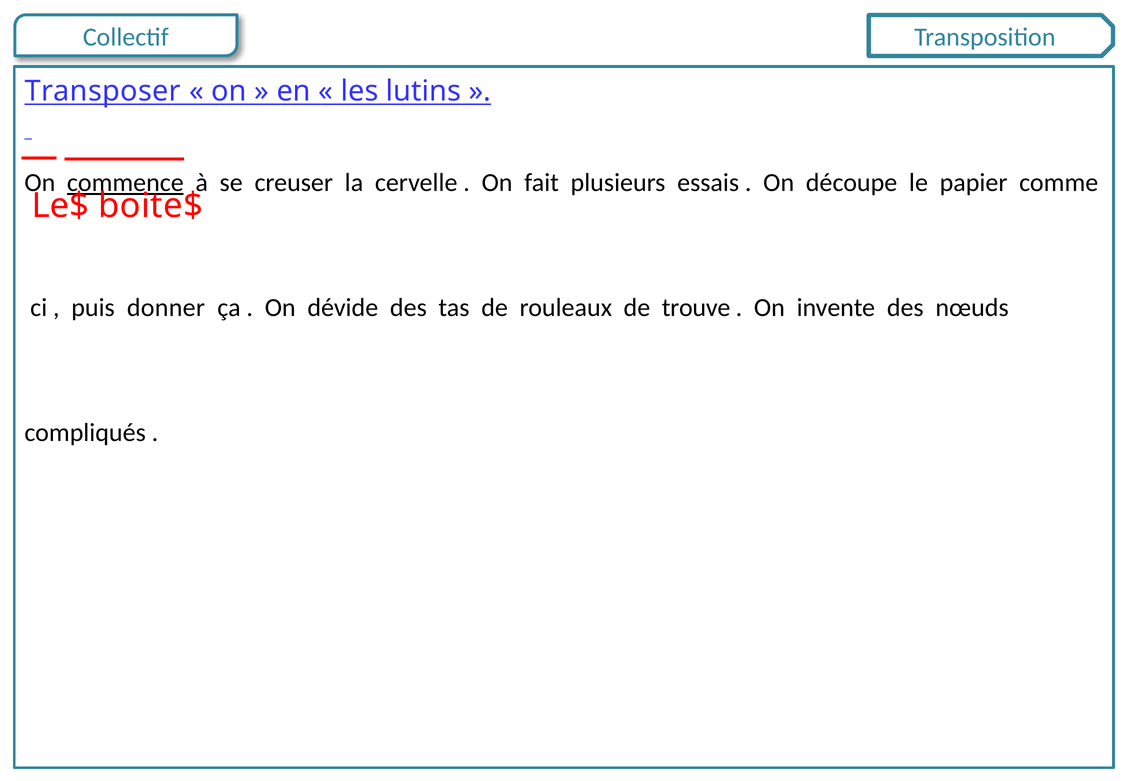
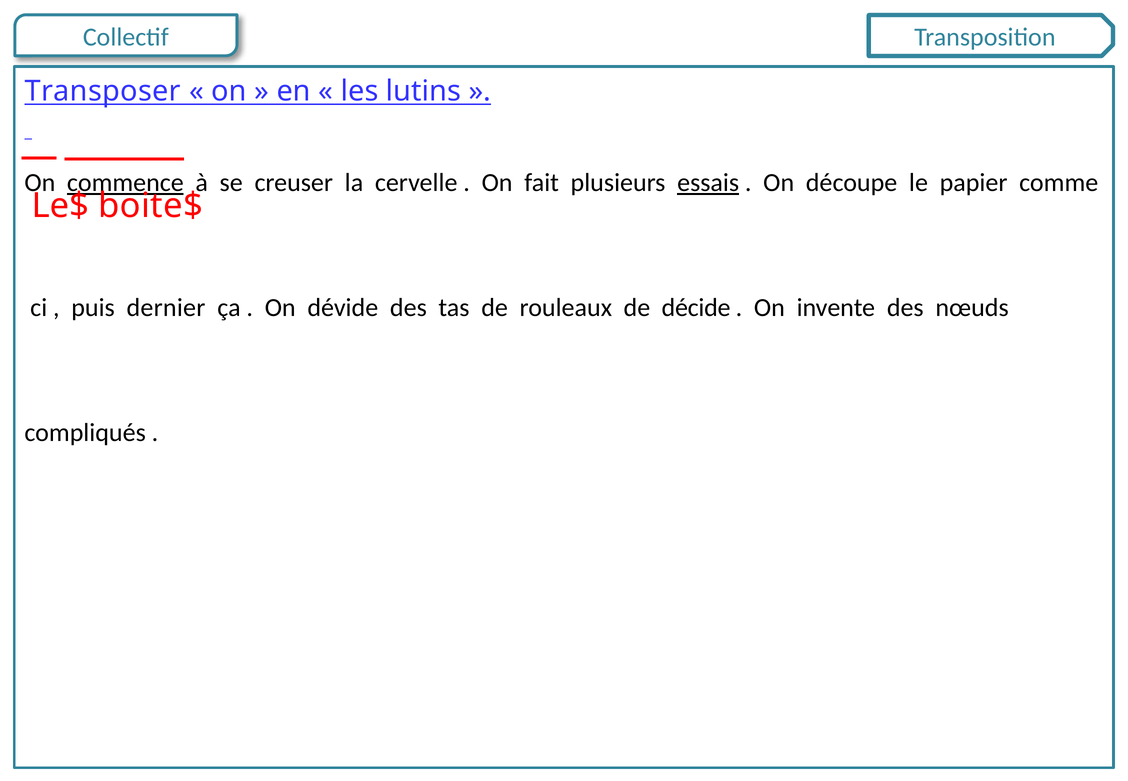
essais underline: none -> present (708, 183)
donner: donner -> dernier (166, 308)
trouve: trouve -> décide (696, 308)
